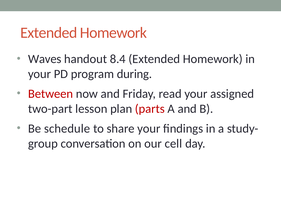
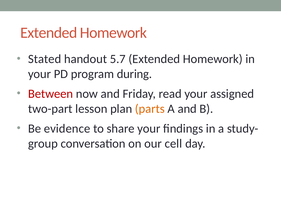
Waves: Waves -> Stated (45, 59)
8.4: 8.4 -> 5.7 (118, 59)
parts colour: red -> orange (150, 109)
schedule: schedule -> evidence (67, 128)
